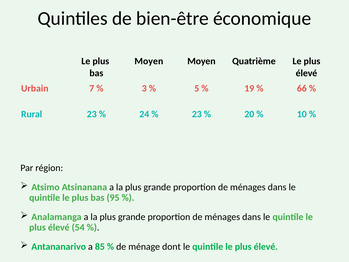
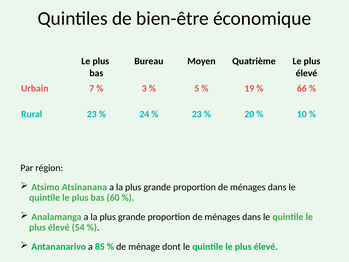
Moyen: Moyen -> Bureau (149, 61)
95: 95 -> 60 (113, 197)
